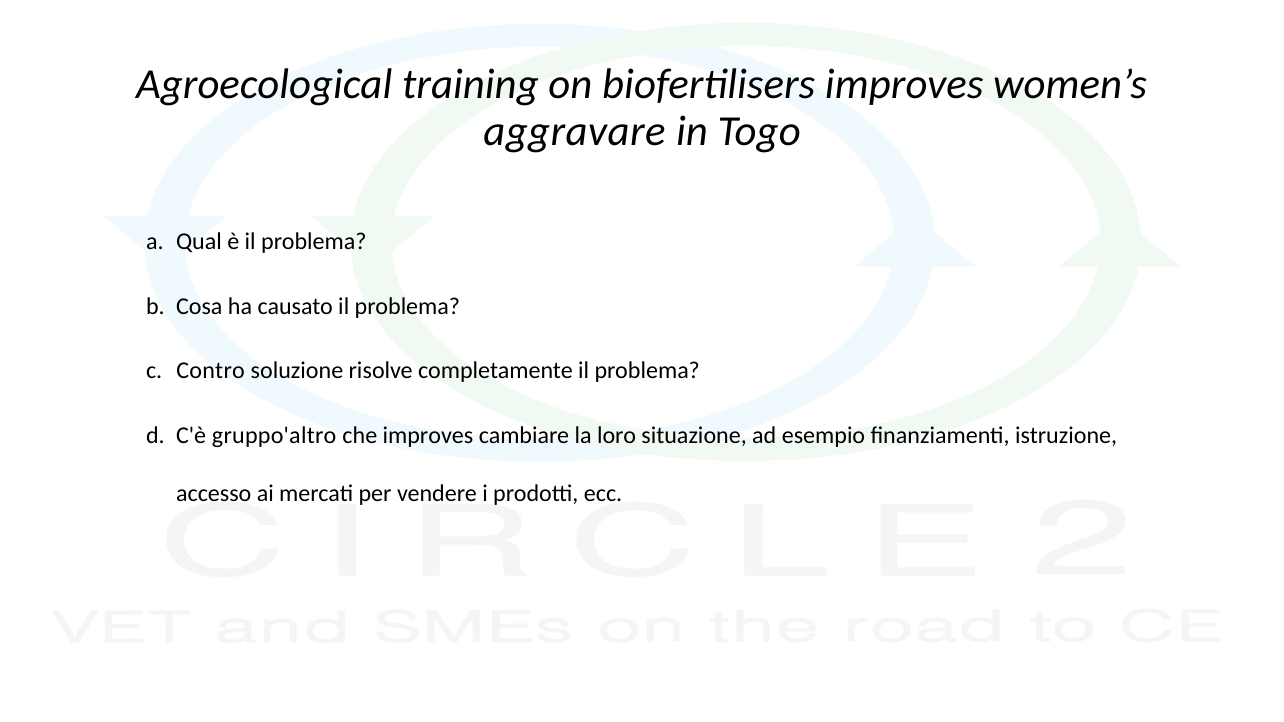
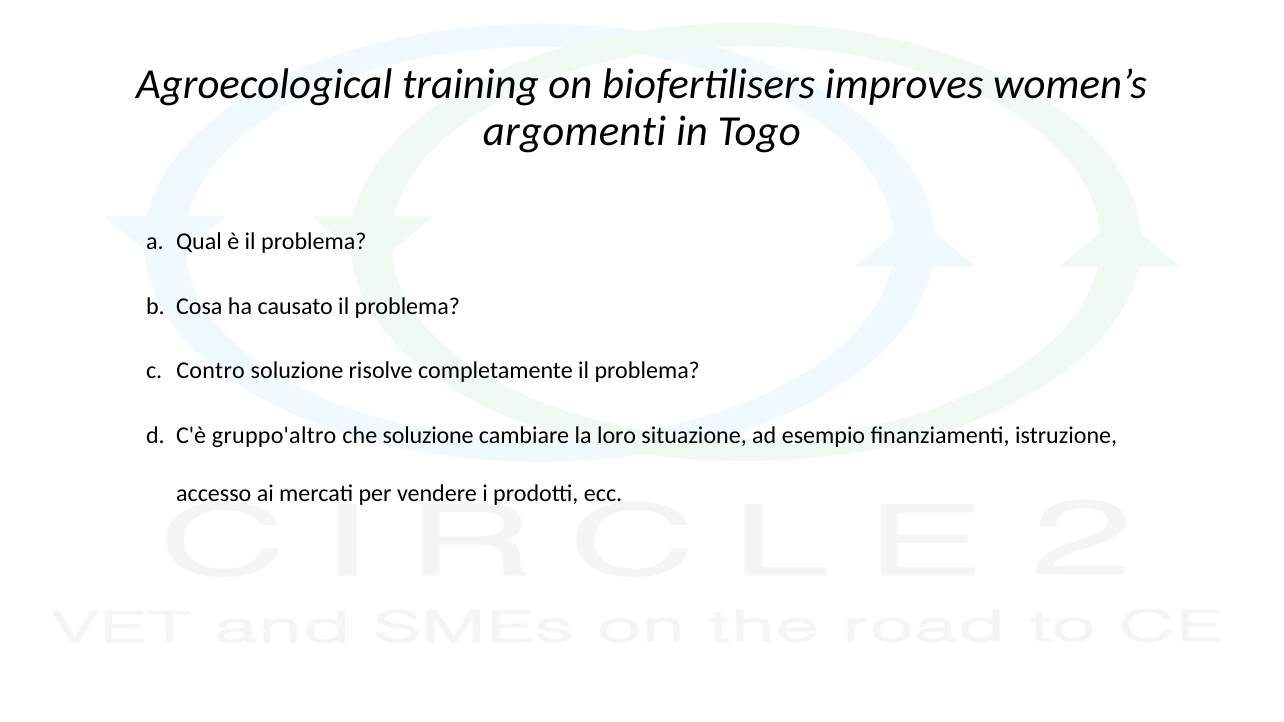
aggravare: aggravare -> argomenti (575, 131)
che improves: improves -> soluzione (428, 435)
